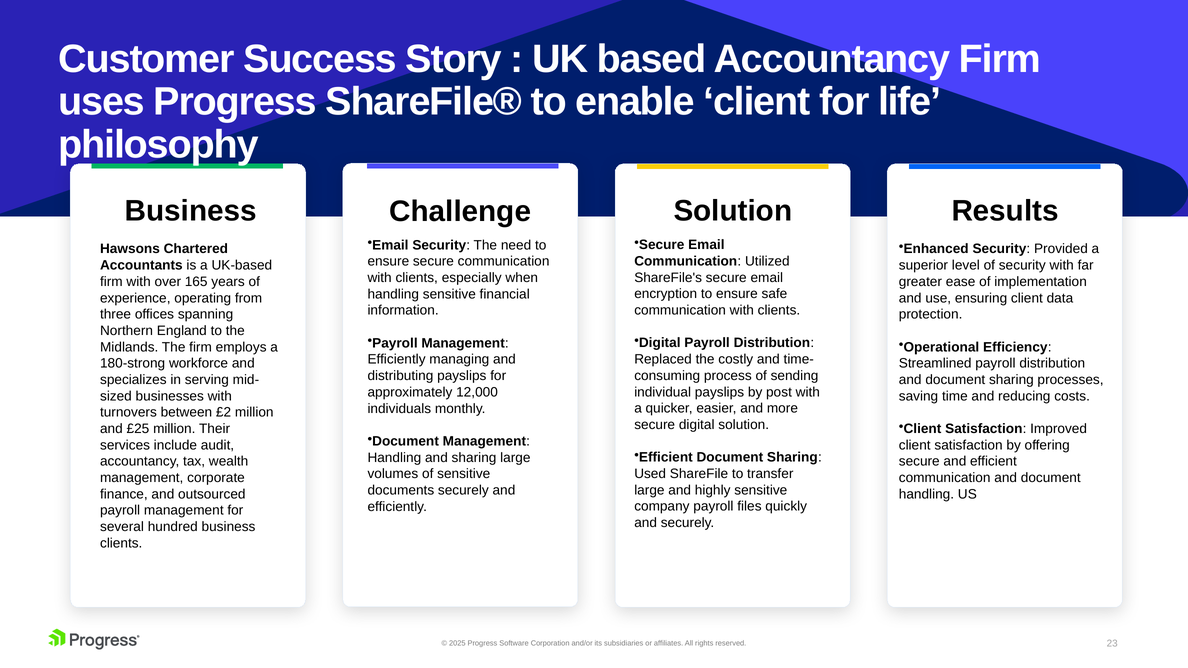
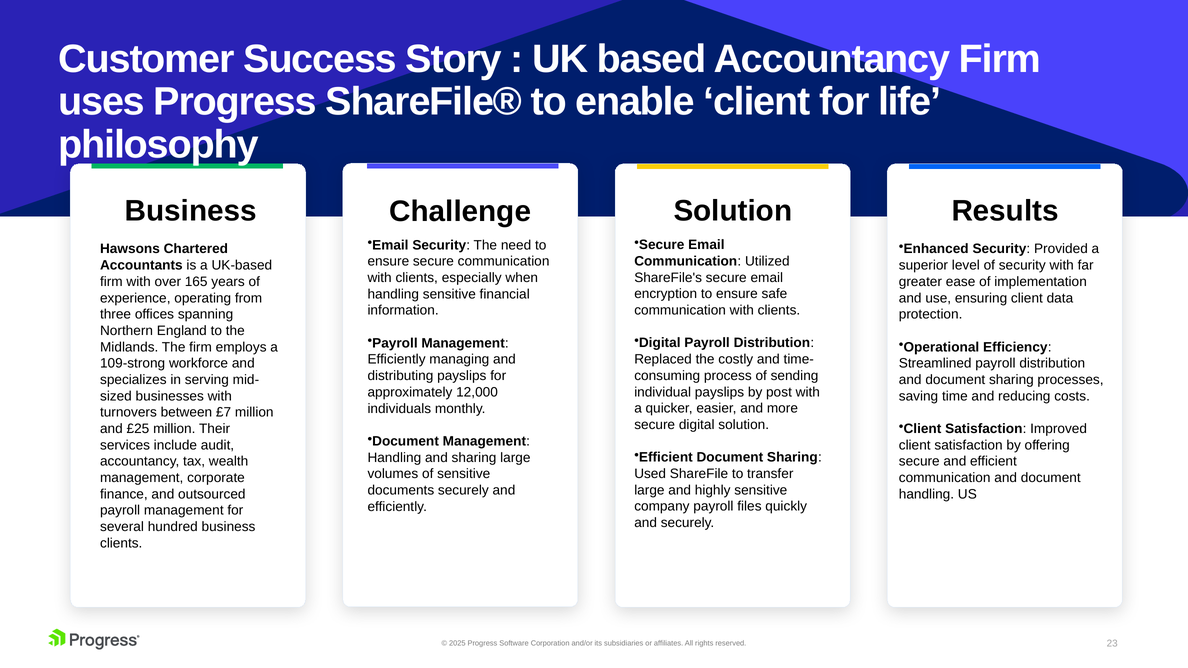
180-strong: 180-strong -> 109-strong (133, 364)
£2: £2 -> £7 (224, 413)
